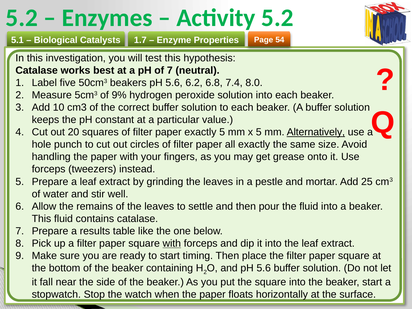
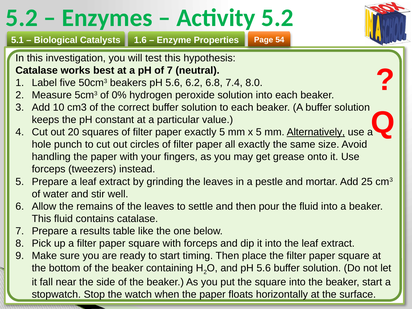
1.7: 1.7 -> 1.6 (140, 40)
9%: 9% -> 0% (119, 95)
with underline: present -> none (172, 243)
